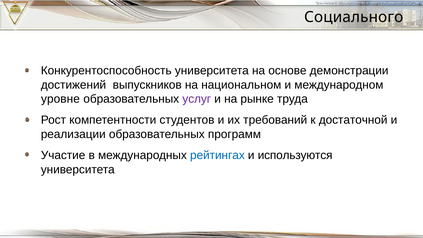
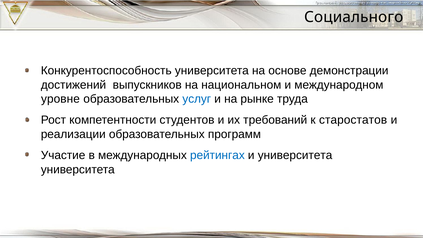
услуг colour: purple -> blue (197, 99)
достаточной: достаточной -> старостатов (353, 120)
и используются: используются -> университета (295, 155)
